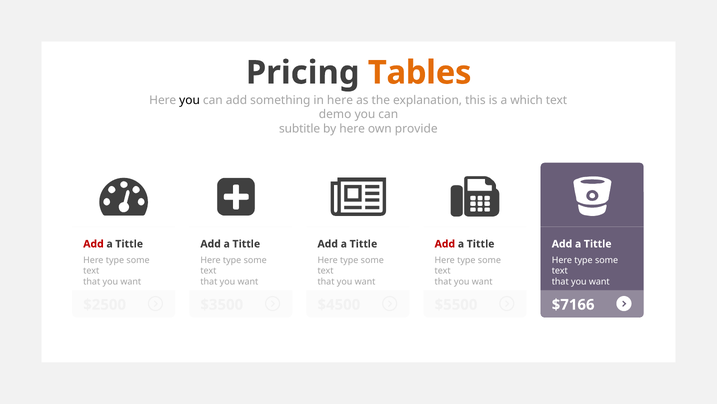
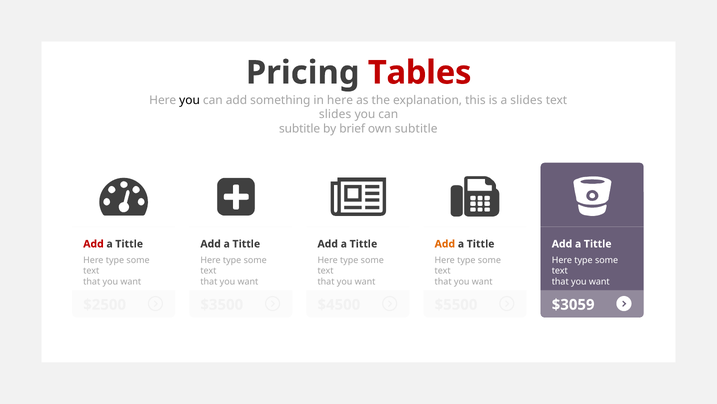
Tables colour: orange -> red (420, 73)
a which: which -> slides (526, 100)
demo: demo -> slides (335, 114)
by here: here -> brief (352, 129)
own provide: provide -> subtitle (416, 129)
Add colour: red -> orange (445, 244)
$7166: $7166 -> $3059 (573, 304)
